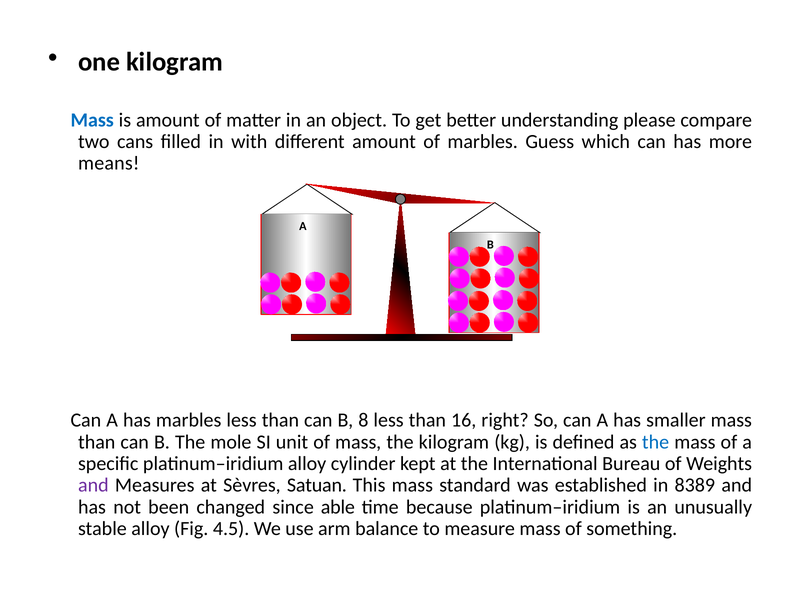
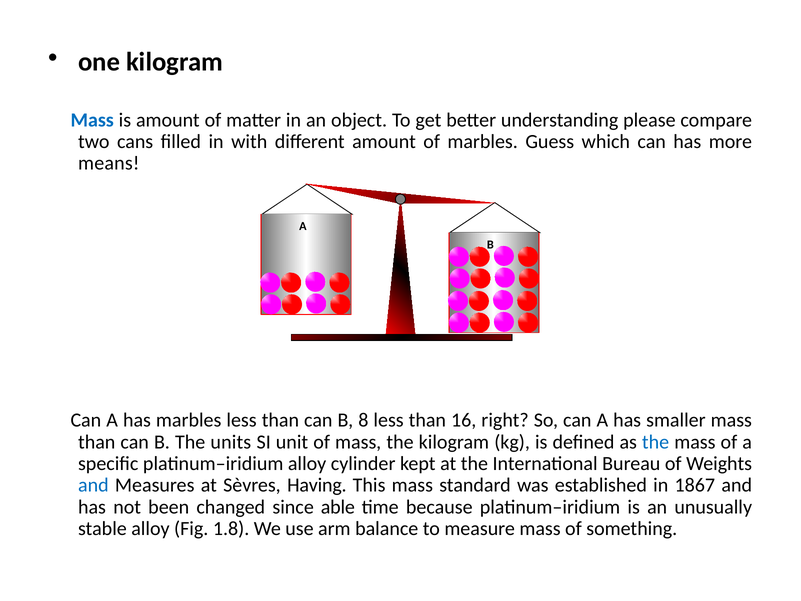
mole: mole -> units (231, 442)
and colour: purple -> blue (93, 485)
Satuan: Satuan -> Having (317, 485)
8389: 8389 -> 1867 (695, 485)
4.5: 4.5 -> 1.8 (231, 528)
